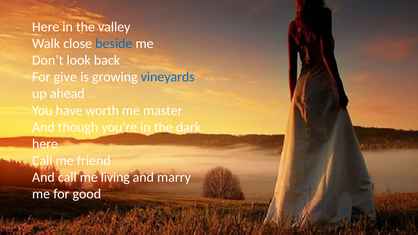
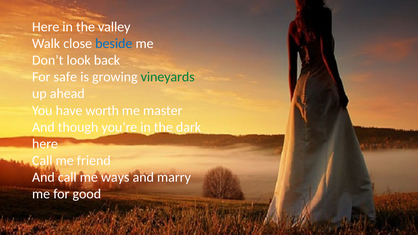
give: give -> safe (65, 77)
vineyards colour: blue -> green (168, 77)
living: living -> ways (115, 177)
